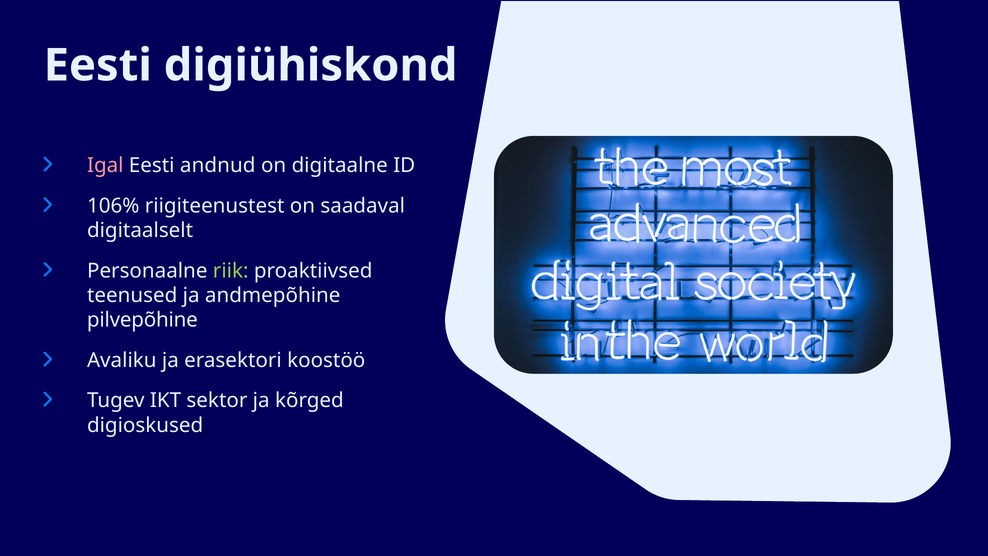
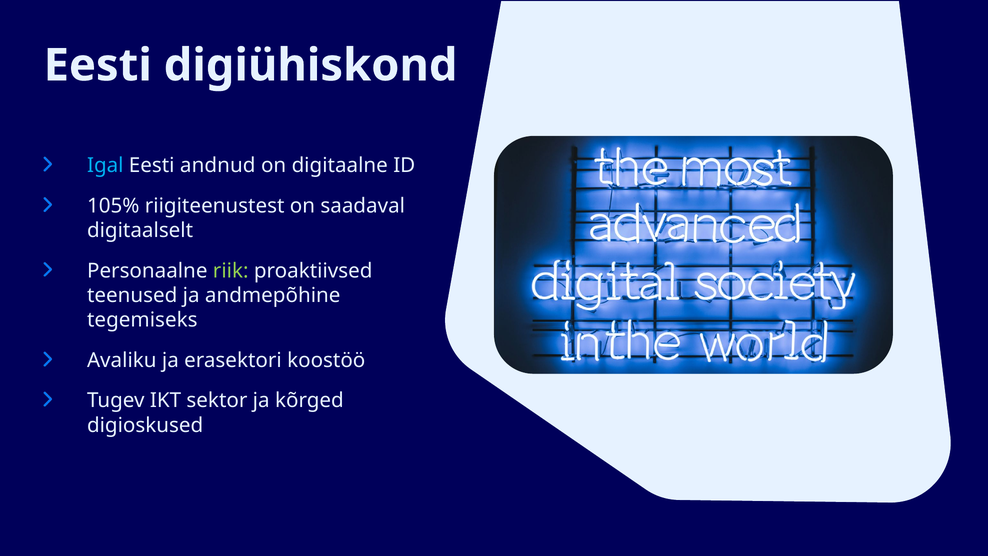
Igal colour: pink -> light blue (105, 166)
106%: 106% -> 105% (113, 206)
pilvepõhine: pilvepõhine -> tegemiseks (142, 320)
